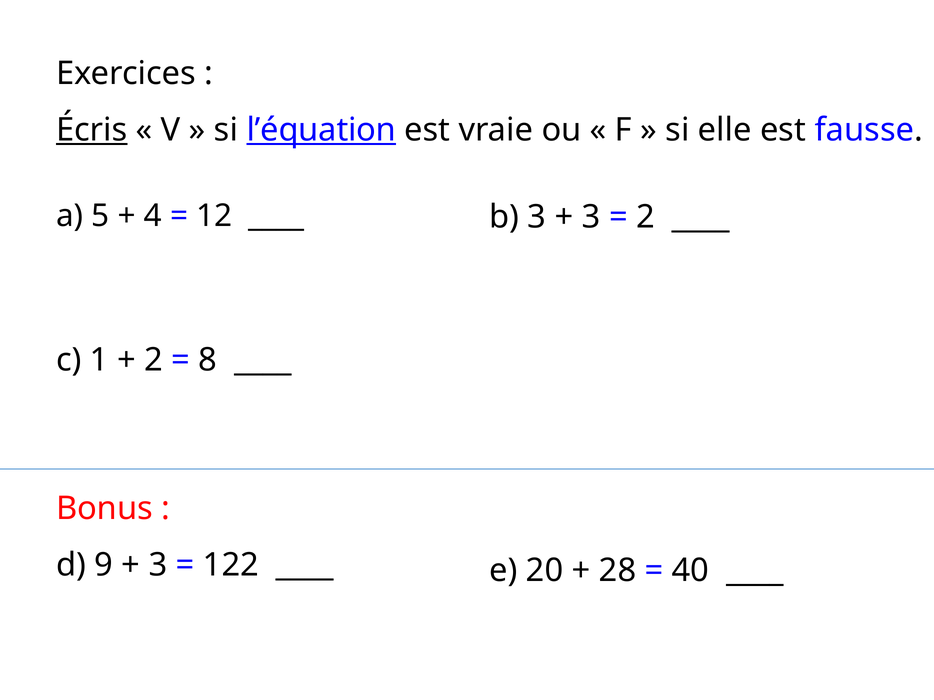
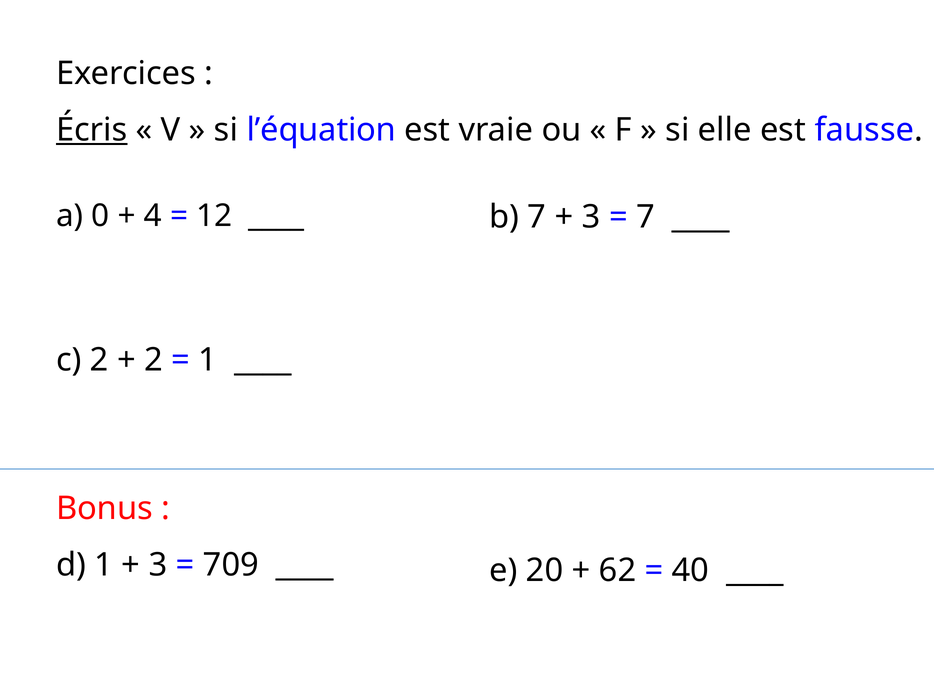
l’équation underline: present -> none (321, 130)
5: 5 -> 0 (100, 216)
b 3: 3 -> 7 (537, 217)
2: 2 -> 7 (645, 217)
c 1: 1 -> 2 (99, 360)
8: 8 -> 1 (208, 360)
d 9: 9 -> 1 (104, 565)
122: 122 -> 709 (231, 565)
28: 28 -> 62 (617, 571)
